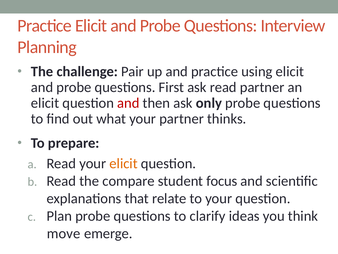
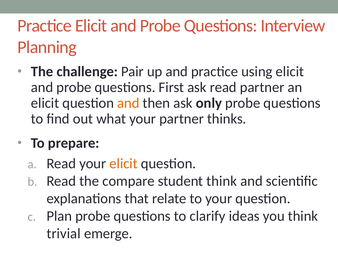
and colour: red -> orange (128, 103)
student focus: focus -> think (222, 181)
move: move -> trivial (64, 233)
